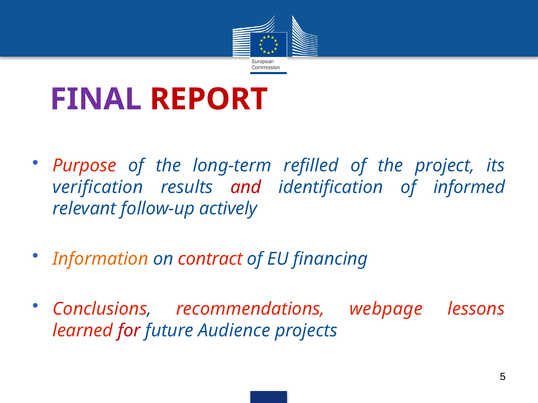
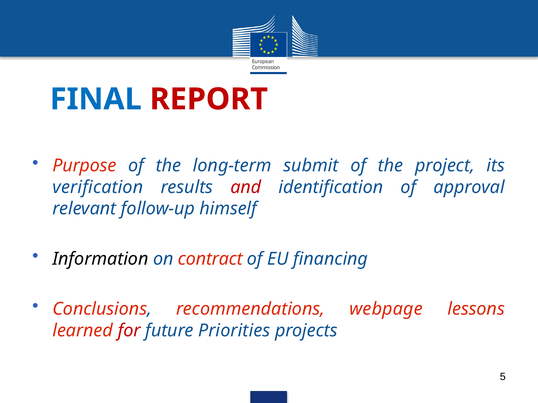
FINAL colour: purple -> blue (96, 99)
refilled: refilled -> submit (311, 166)
informed: informed -> approval (469, 187)
actively: actively -> himself (228, 209)
Information colour: orange -> black (100, 259)
Audience: Audience -> Priorities (234, 331)
